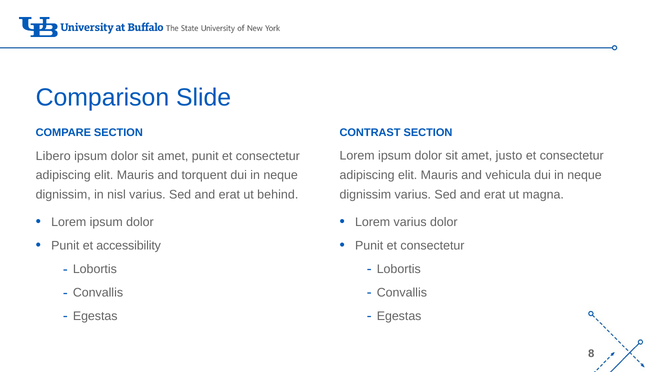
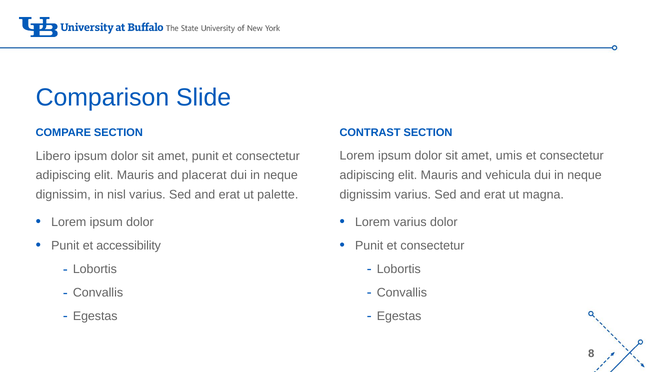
justo: justo -> umis (509, 156)
torquent: torquent -> placerat (204, 175)
behind: behind -> palette (278, 194)
